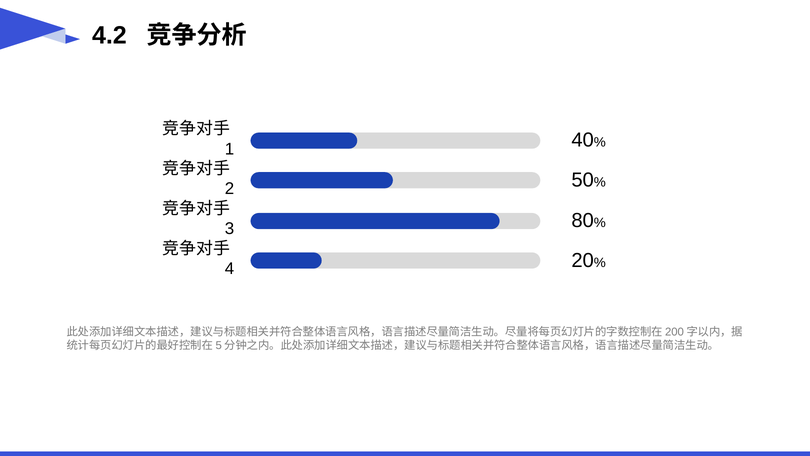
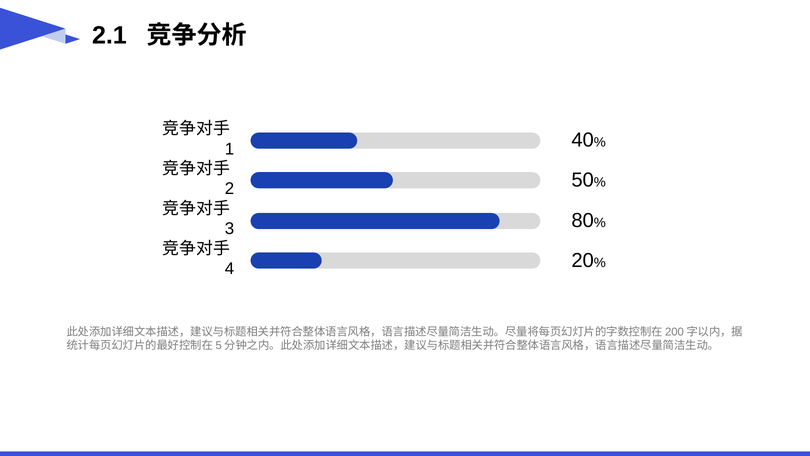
4.2: 4.2 -> 2.1 (109, 36)
